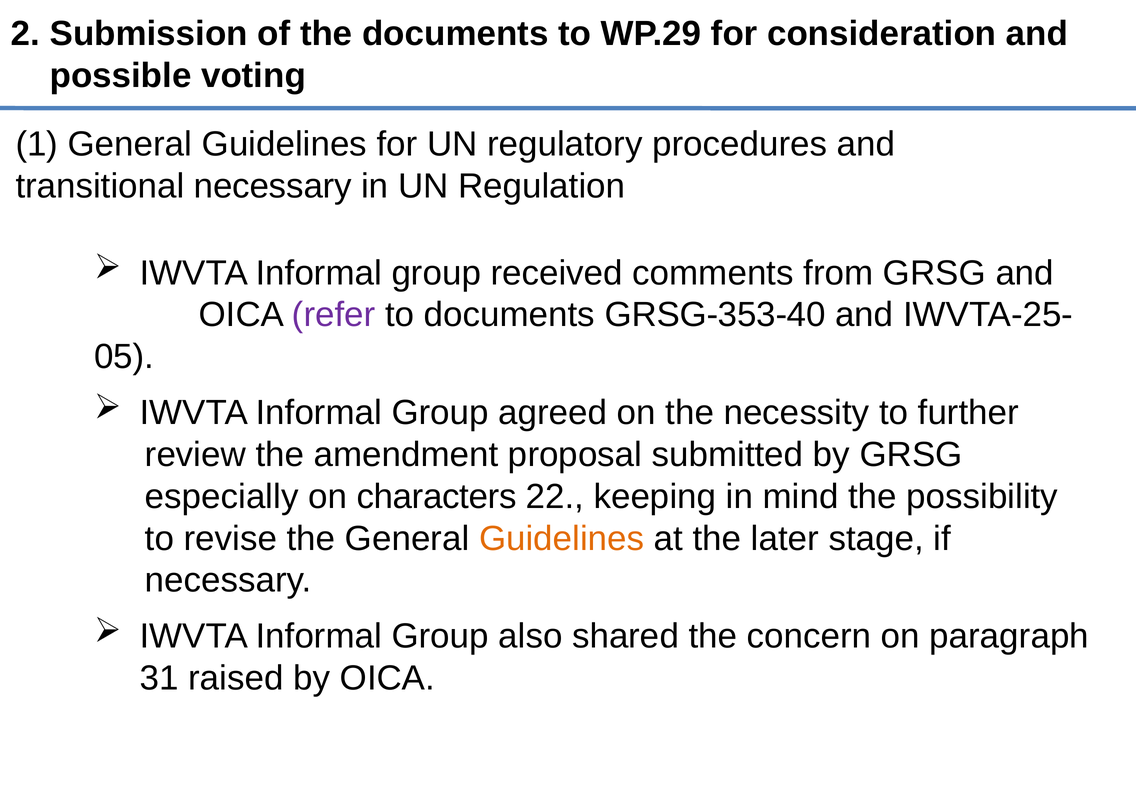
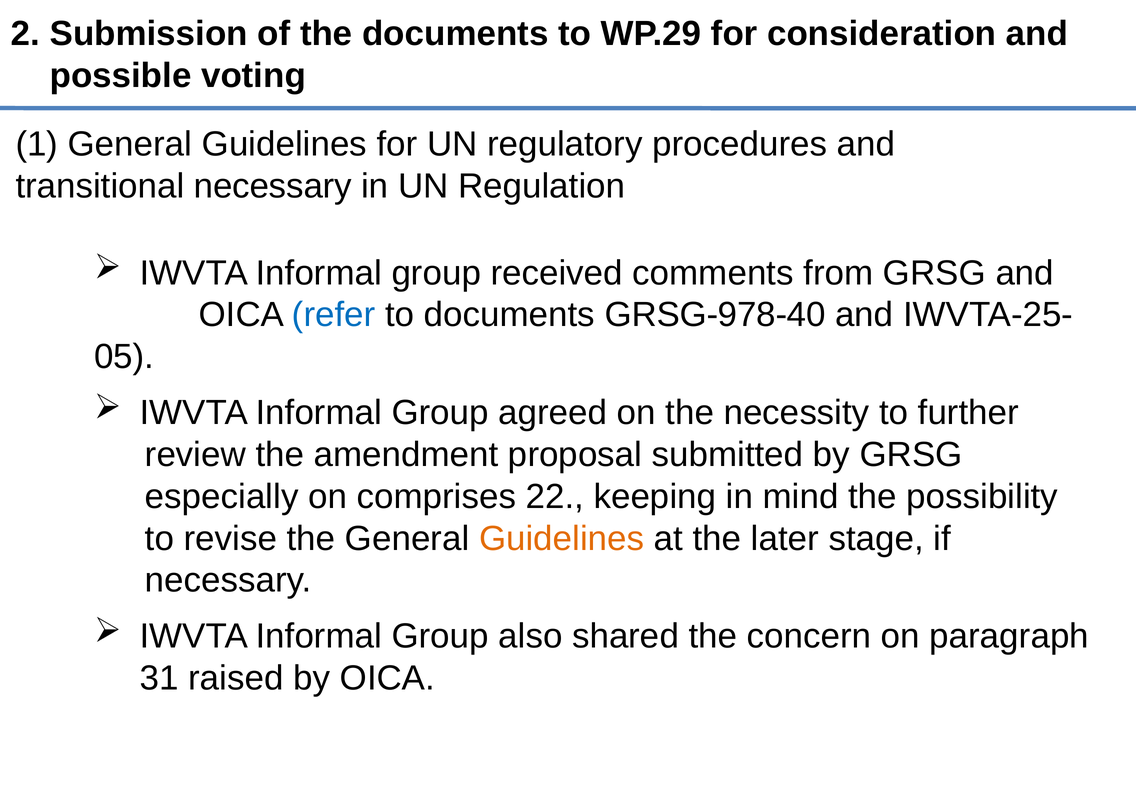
refer colour: purple -> blue (334, 315)
GRSG-353-40: GRSG-353-40 -> GRSG-978-40 (715, 315)
characters: characters -> comprises (436, 497)
